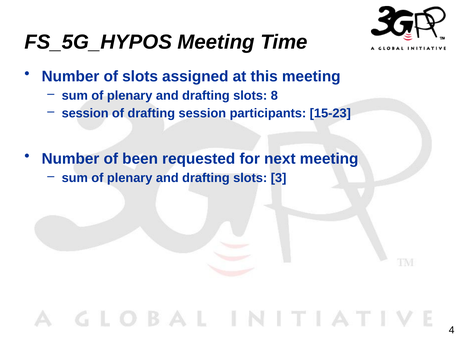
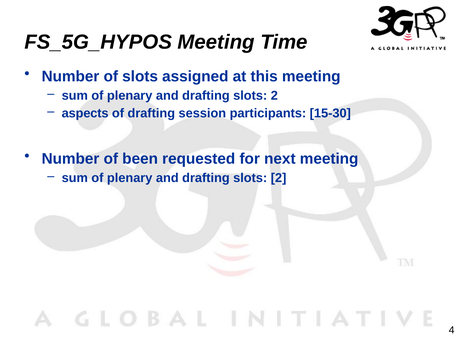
8: 8 -> 2 (274, 95)
session: session -> aspects (85, 113)
15-23: 15-23 -> 15-30 (330, 113)
3: 3 -> 2 (279, 177)
